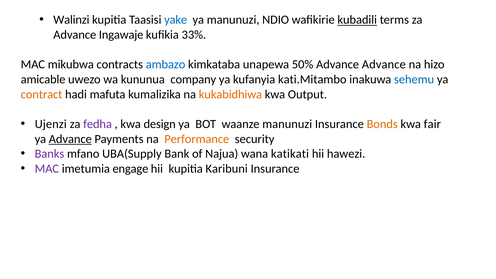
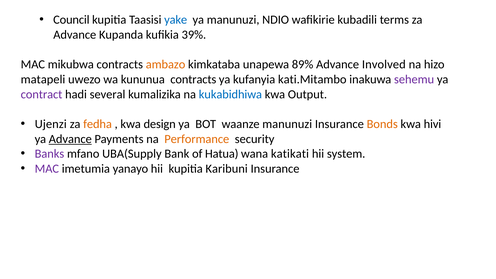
Walinzi: Walinzi -> Council (71, 20)
kubadili underline: present -> none (357, 20)
Ingawaje: Ingawaje -> Kupanda (121, 35)
33%: 33% -> 39% (194, 35)
ambazo colour: blue -> orange (166, 65)
50%: 50% -> 89% (303, 65)
Advance Advance: Advance -> Involved (384, 65)
amicable: amicable -> matapeli (43, 79)
kununua company: company -> contracts (193, 79)
sehemu colour: blue -> purple (414, 79)
contract colour: orange -> purple (42, 94)
mafuta: mafuta -> several (108, 94)
kukabidhiwa colour: orange -> blue (230, 94)
fedha colour: purple -> orange (98, 124)
fair: fair -> hivi (432, 124)
Najua: Najua -> Hatua (222, 154)
hawezi: hawezi -> system (346, 154)
engage: engage -> yanayo (130, 169)
